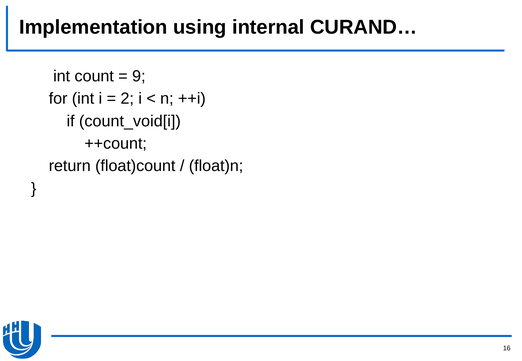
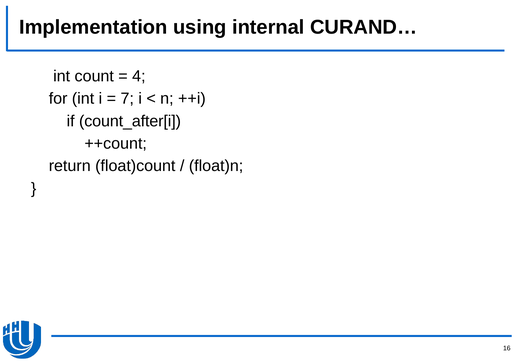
9: 9 -> 4 (139, 76)
2: 2 -> 7 (127, 99)
count_void[i: count_void[i -> count_after[i (130, 121)
